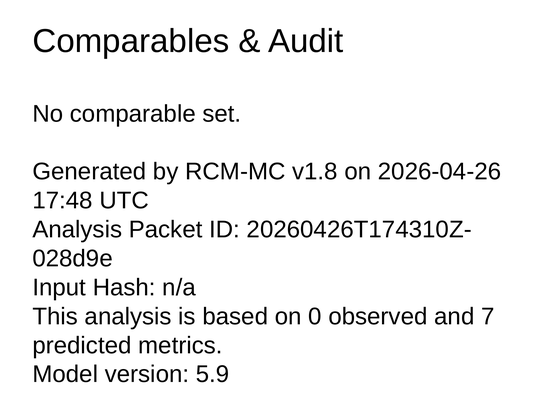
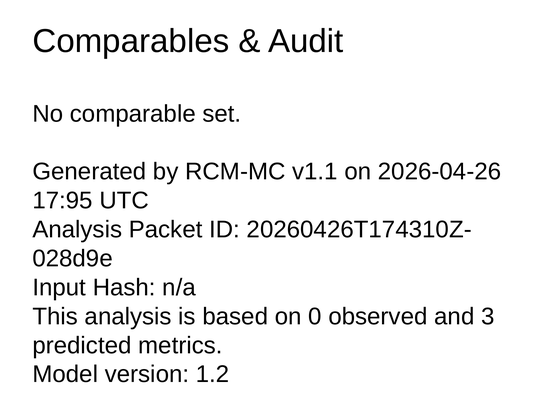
v1.8: v1.8 -> v1.1 (315, 171)
17:48: 17:48 -> 17:95 (63, 200)
7: 7 -> 3 (488, 316)
5.9: 5.9 -> 1.2 (213, 374)
